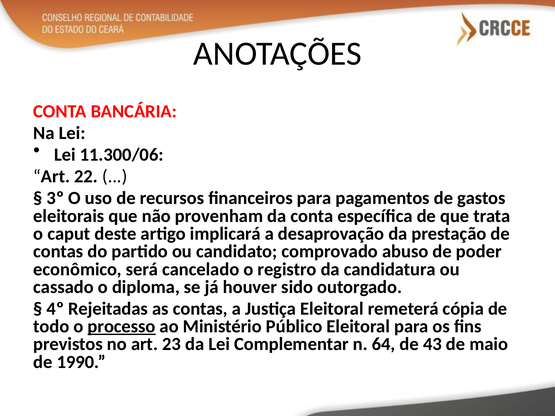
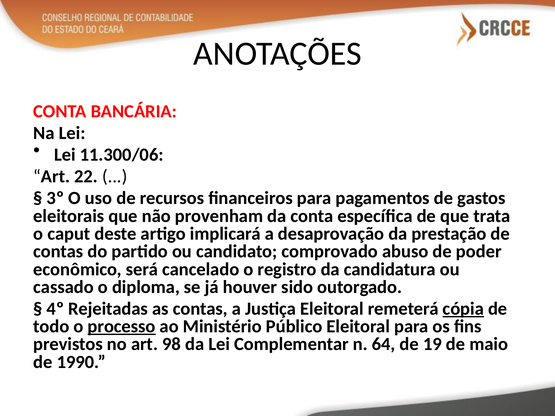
cópia underline: none -> present (463, 309)
23: 23 -> 98 (172, 344)
43: 43 -> 19 (432, 344)
